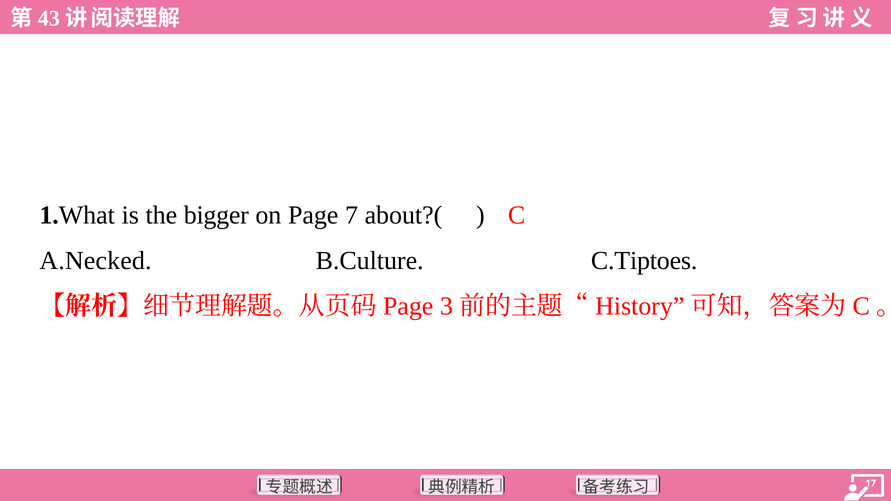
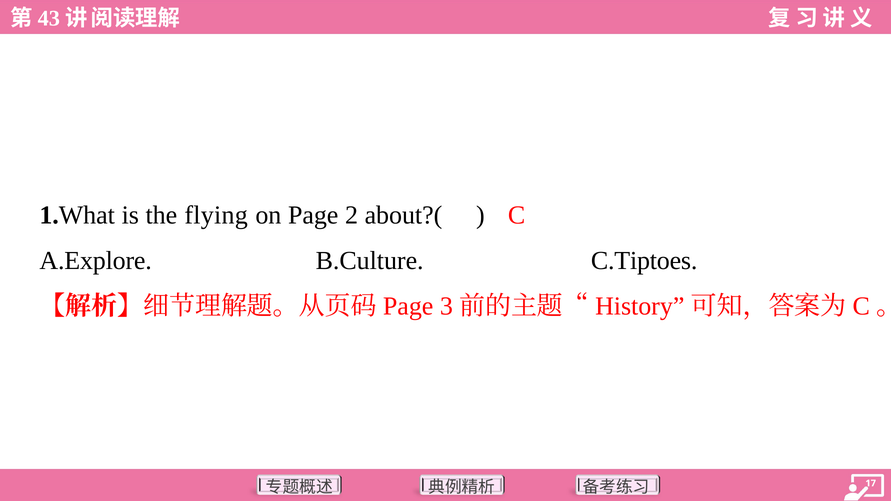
bigger: bigger -> flying (216, 215)
7: 7 -> 2 (352, 215)
A.Necked: A.Necked -> A.Explore (96, 261)
